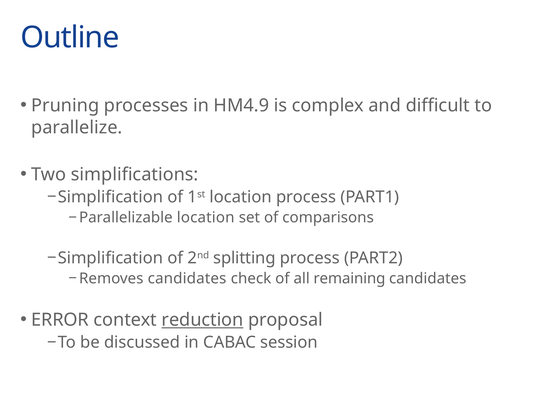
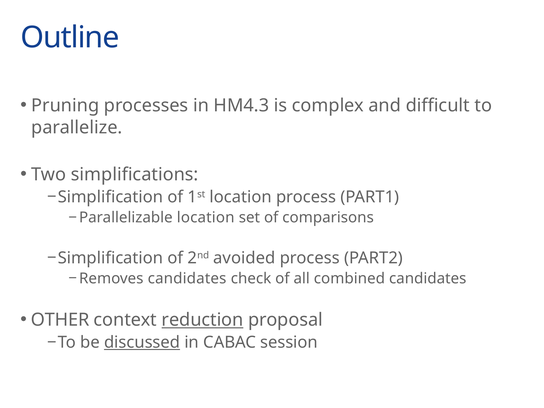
HM4.9: HM4.9 -> HM4.3 (241, 106)
splitting: splitting -> avoided (244, 258)
remaining: remaining -> combined (349, 278)
ERROR: ERROR -> OTHER (60, 320)
discussed underline: none -> present (142, 342)
